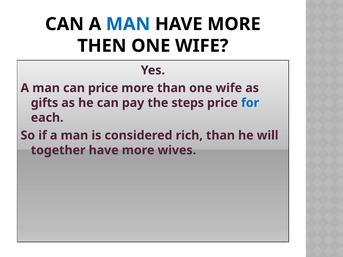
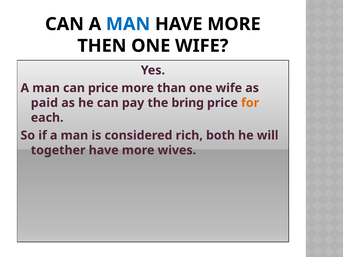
gifts: gifts -> paid (44, 103)
steps: steps -> bring (188, 103)
for colour: blue -> orange (250, 103)
rich than: than -> both (221, 136)
